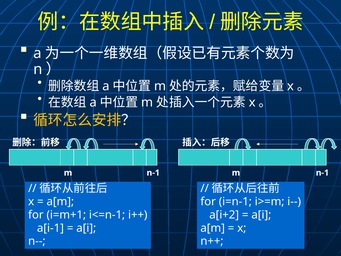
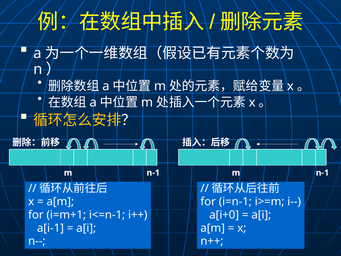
a[i+2: a[i+2 -> a[i+0 (224, 215)
